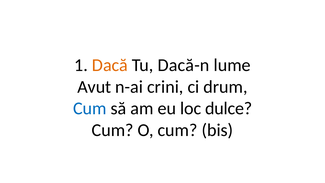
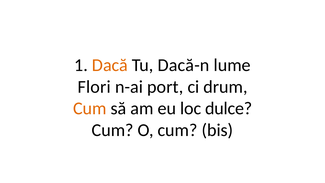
Avut: Avut -> Flori (94, 87)
crini: crini -> port (165, 87)
Cum colour: blue -> orange (90, 108)
